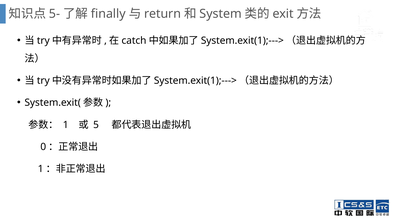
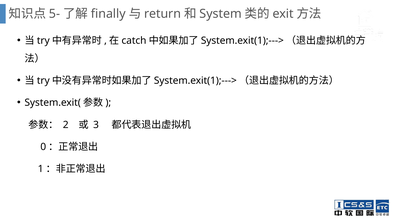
1: 1 -> 2 (66, 125)
5: 5 -> 3 (96, 125)
